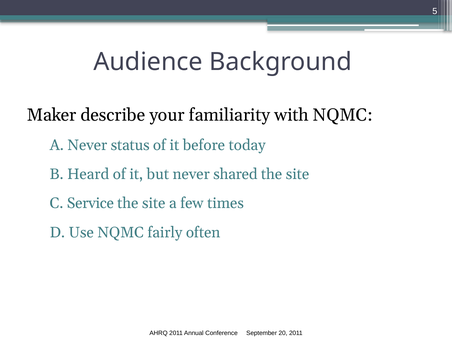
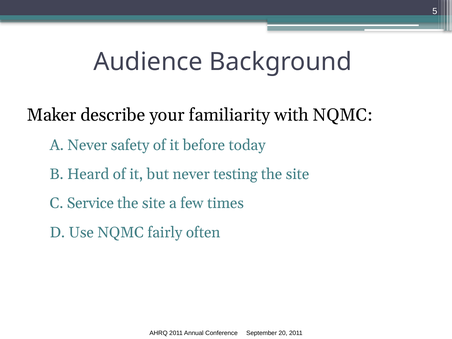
status: status -> safety (130, 145)
shared: shared -> testing (235, 174)
